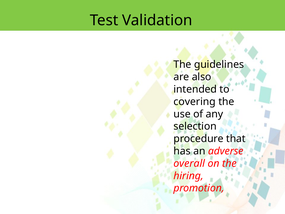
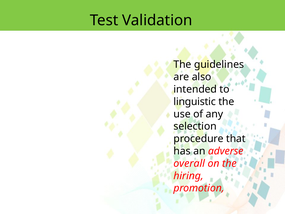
covering: covering -> linguistic (195, 102)
